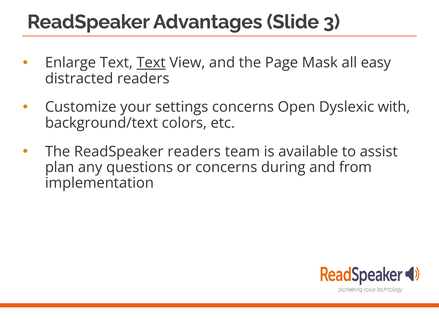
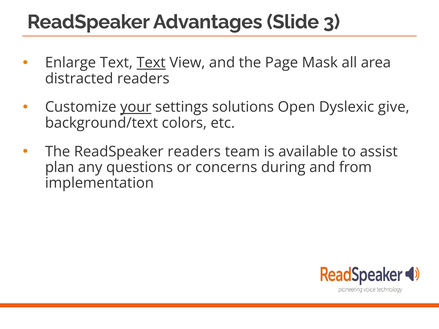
easy: easy -> area (376, 63)
your underline: none -> present (136, 107)
settings concerns: concerns -> solutions (243, 107)
with: with -> give (394, 107)
